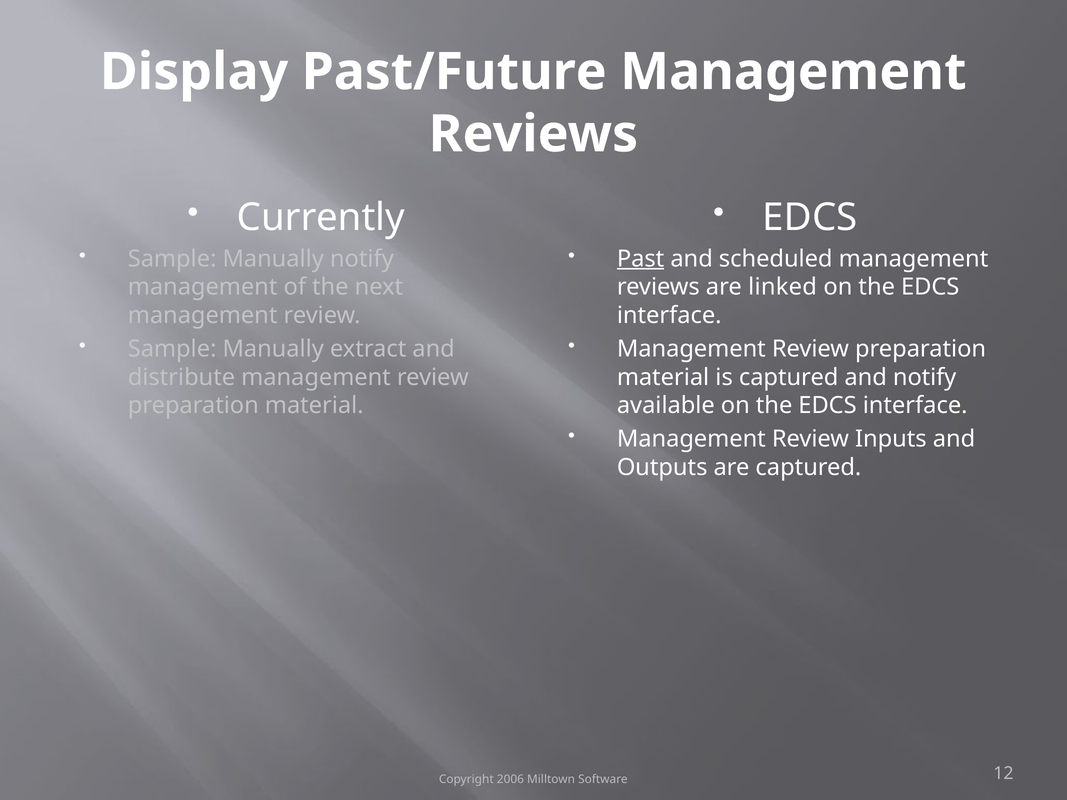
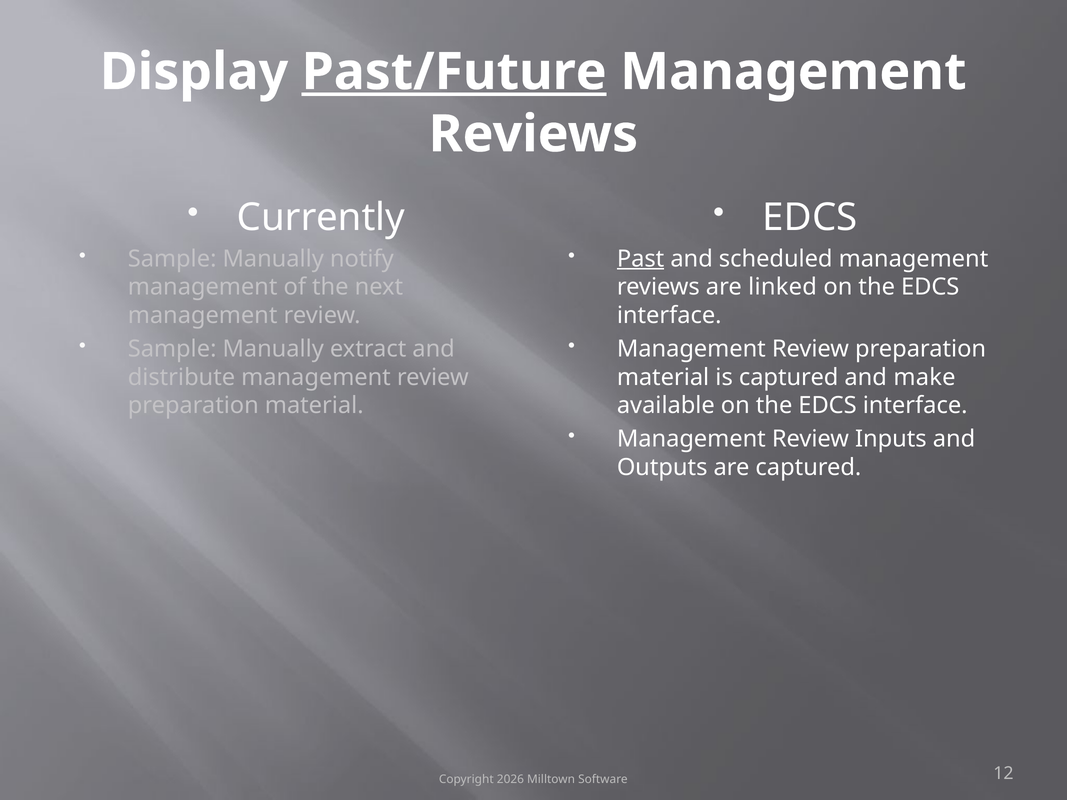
Past/Future underline: none -> present (454, 72)
and notify: notify -> make (924, 377)
2006: 2006 -> 2026 (510, 780)
